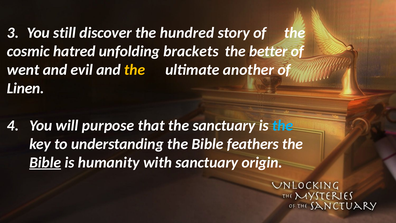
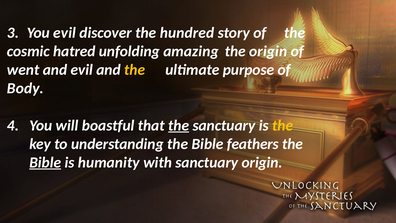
You still: still -> evil (65, 33)
brackets: brackets -> amazing (191, 51)
the better: better -> origin (268, 51)
another: another -> purpose (249, 70)
Linen: Linen -> Body (25, 88)
purpose: purpose -> boastful (108, 125)
the underline: none -> present (179, 125)
the colour: light blue -> yellow (283, 125)
